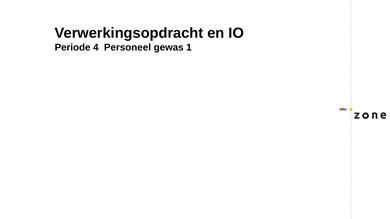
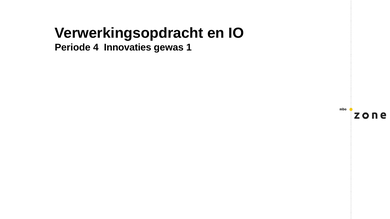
Personeel: Personeel -> Innovaties (128, 47)
